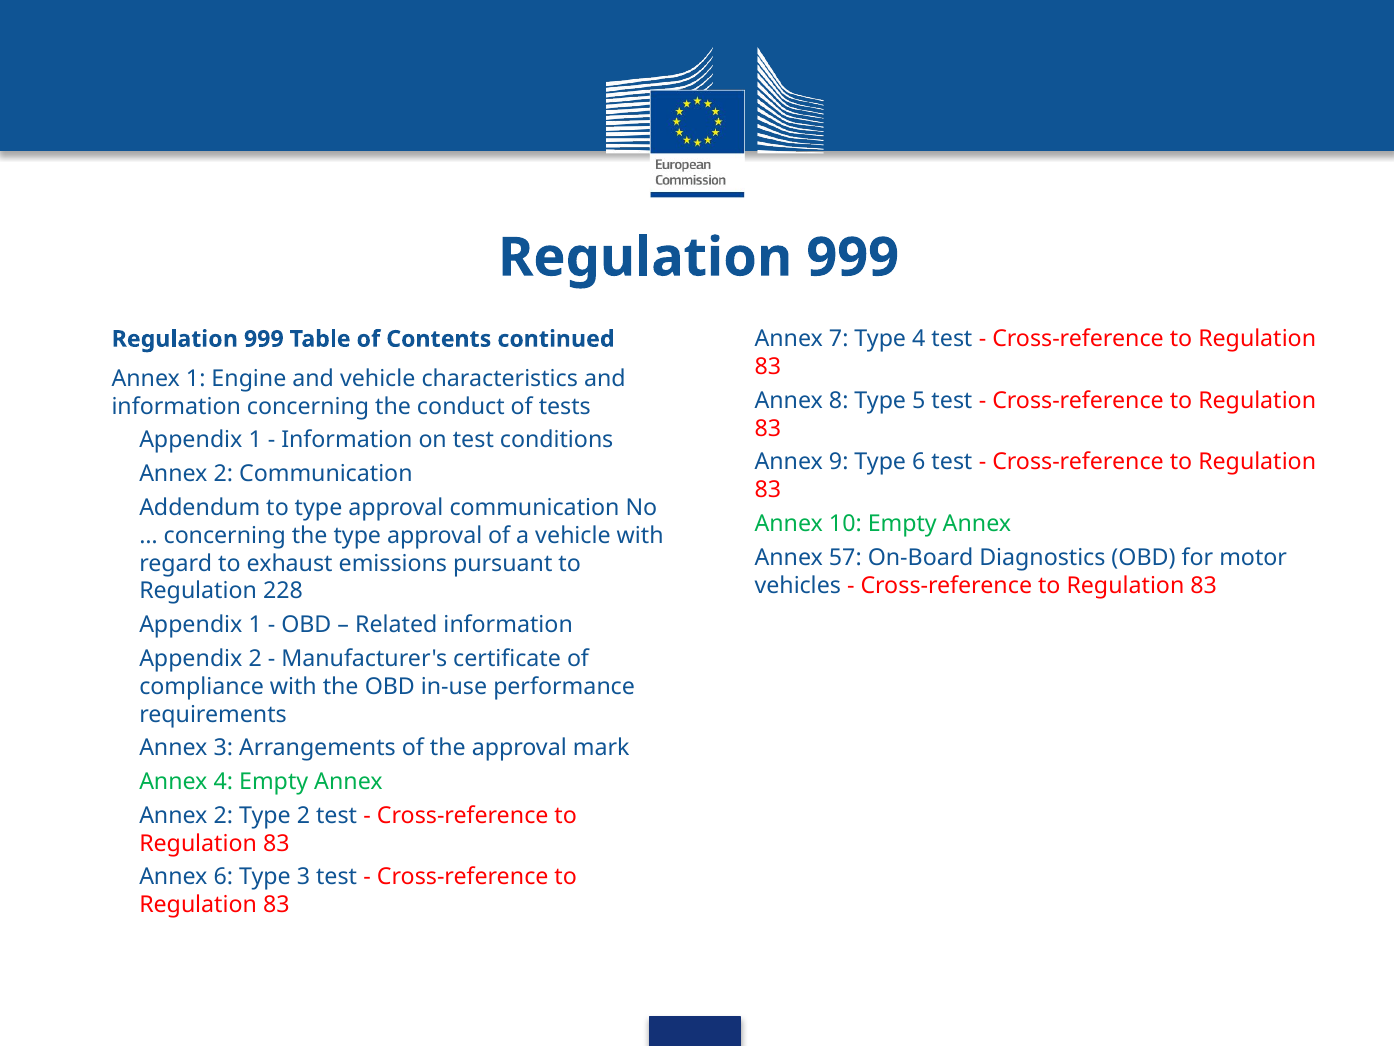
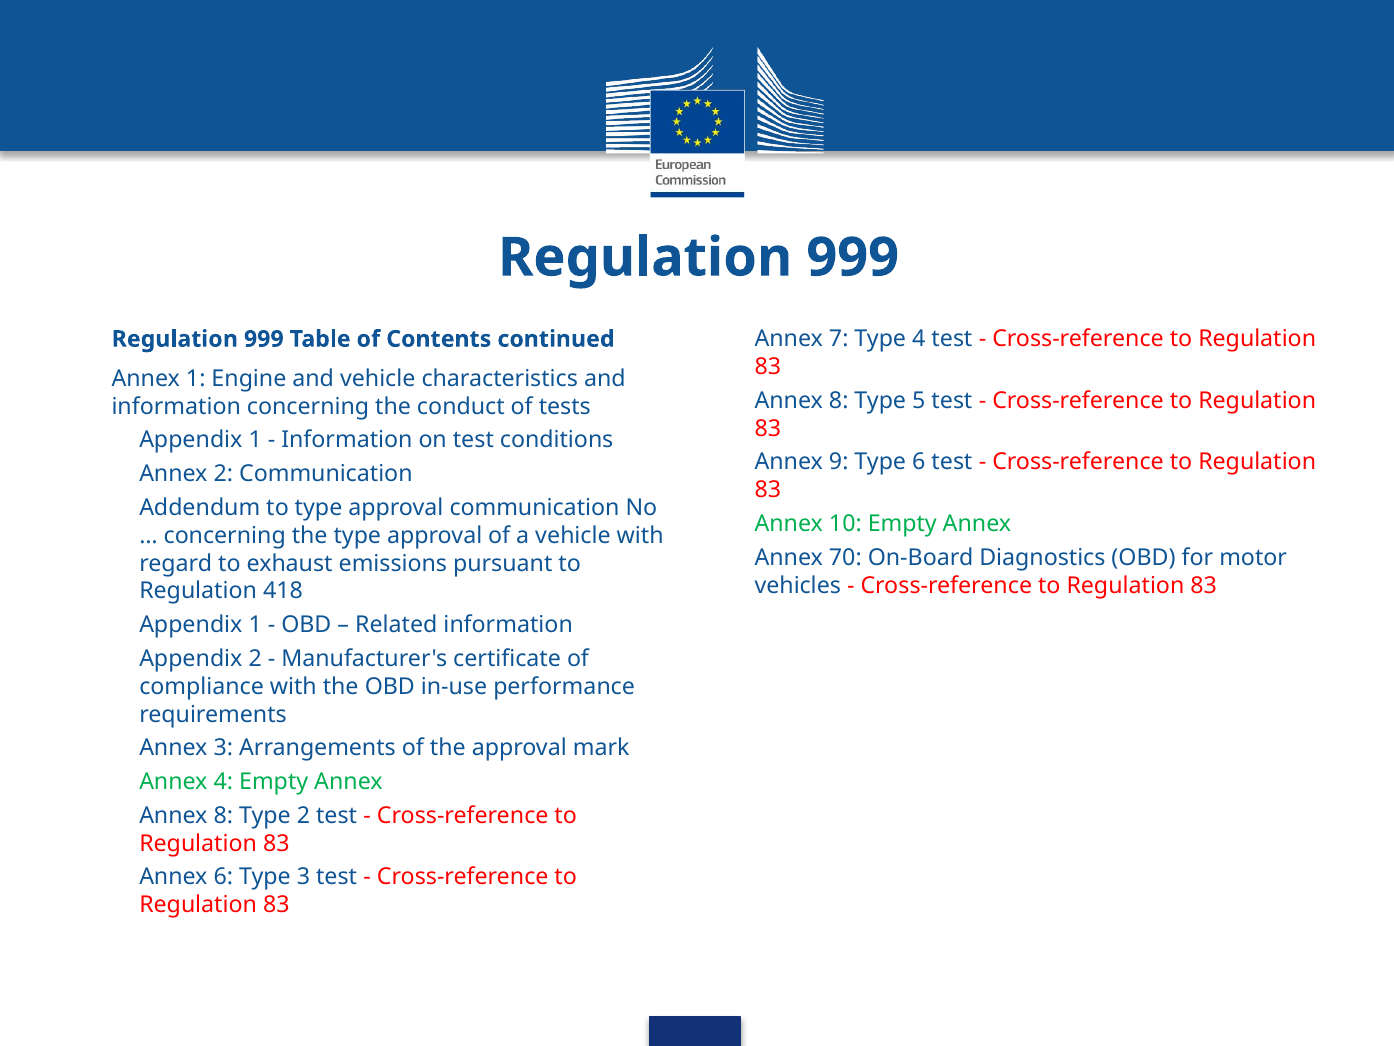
57: 57 -> 70 (845, 557)
228: 228 -> 418 (283, 591)
2: 2 -> 8 (223, 815)
